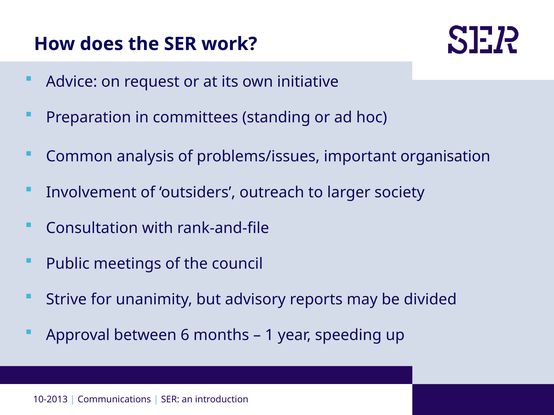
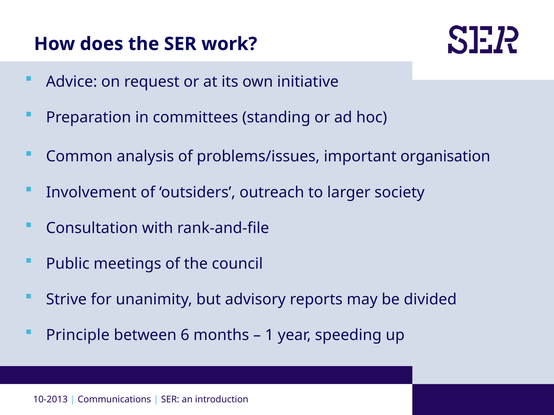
Approval: Approval -> Principle (78, 335)
